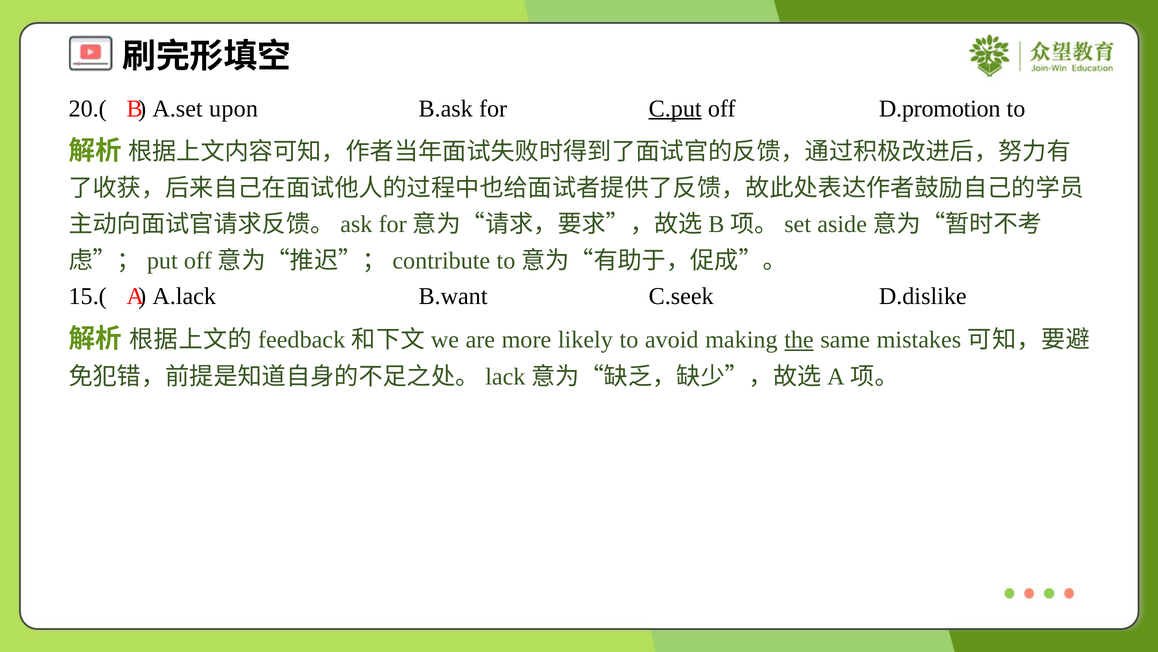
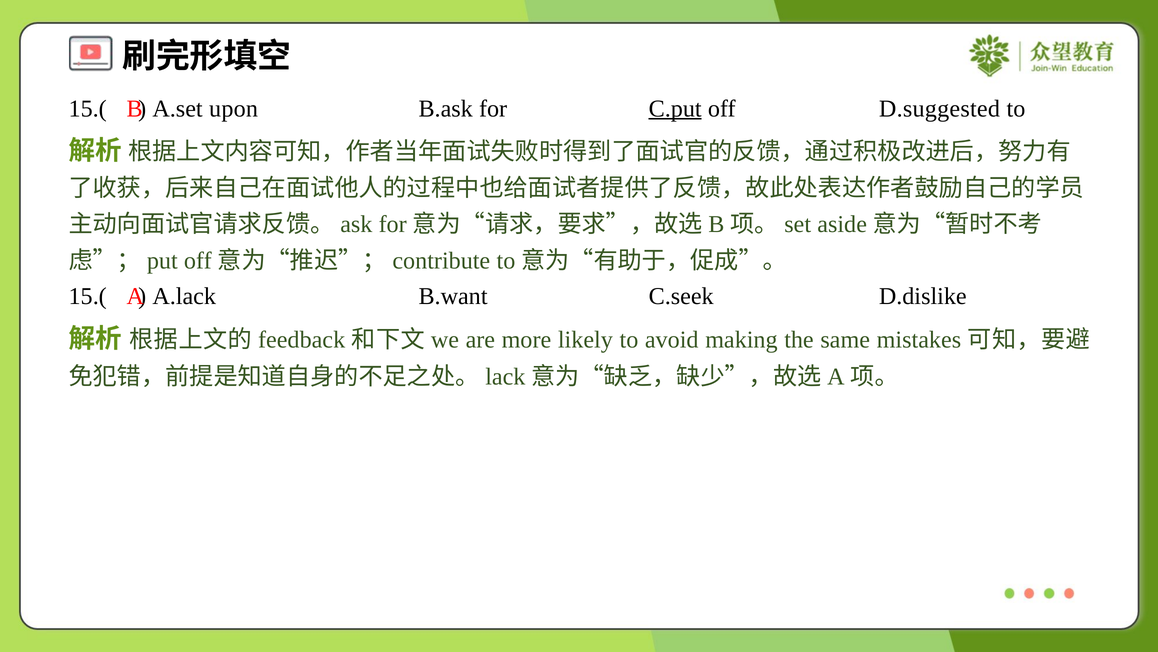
20.(: 20.( -> 15.( (88, 108)
D.promotion: D.promotion -> D.suggested (939, 108)
the underline: present -> none (799, 340)
